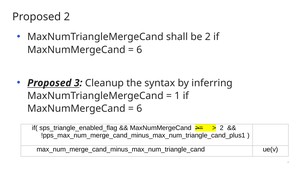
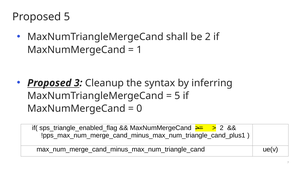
Proposed 2: 2 -> 5 (67, 17)
6: 6 -> 1 (139, 50)
1: 1 -> 5 (177, 96)
6: 6 -> 0 (139, 109)
